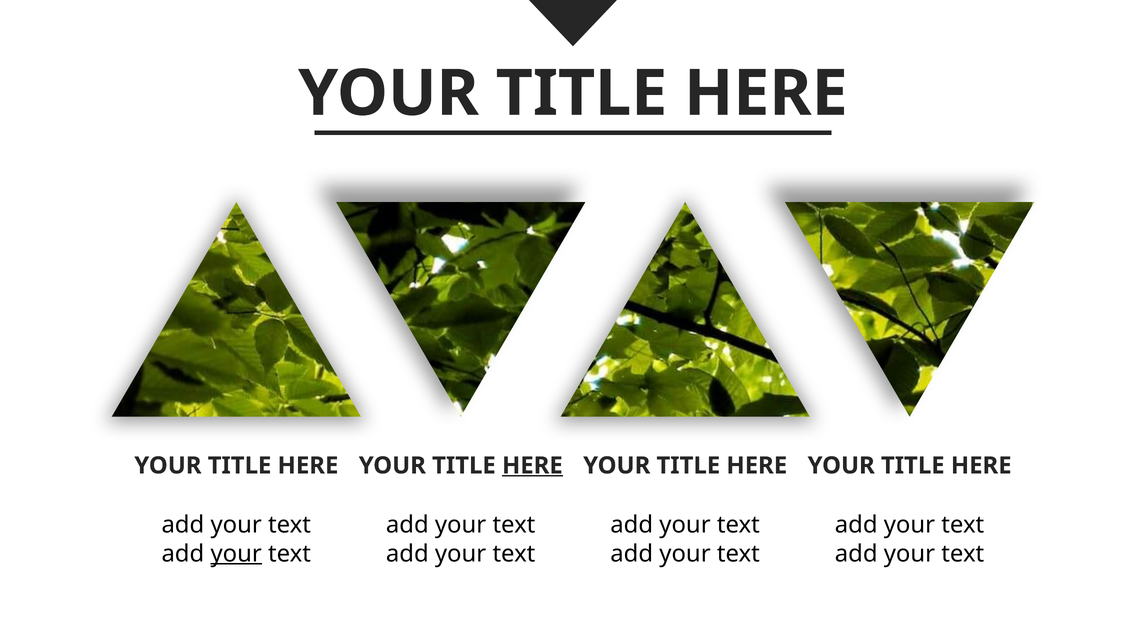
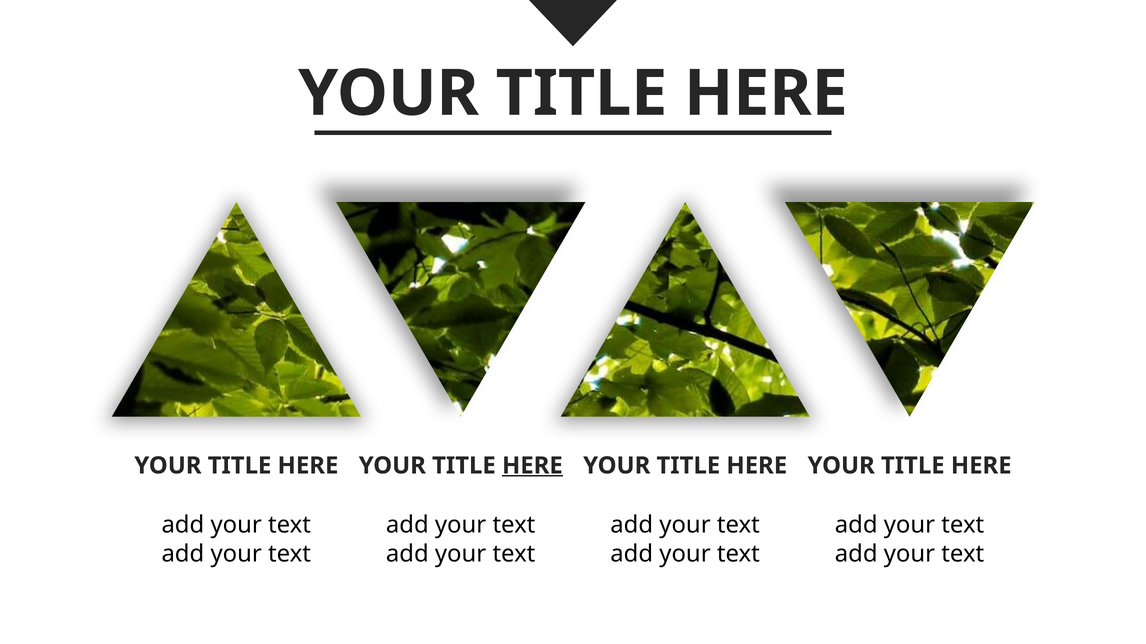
your underline: present -> none (236, 554)
